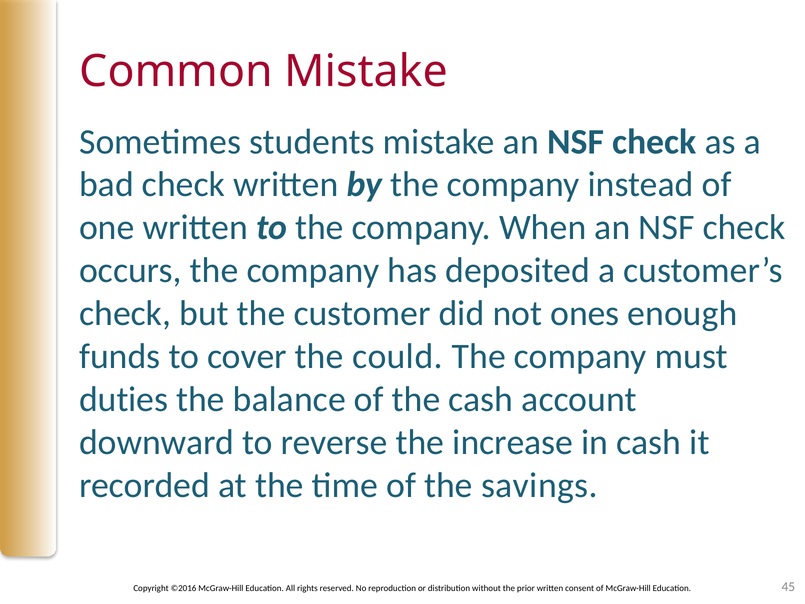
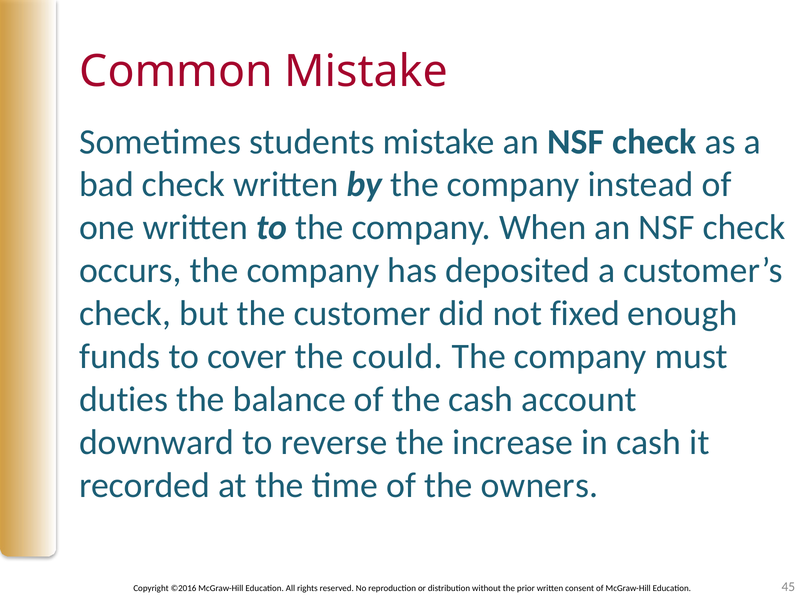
ones: ones -> fixed (585, 313)
savings: savings -> owners (540, 485)
